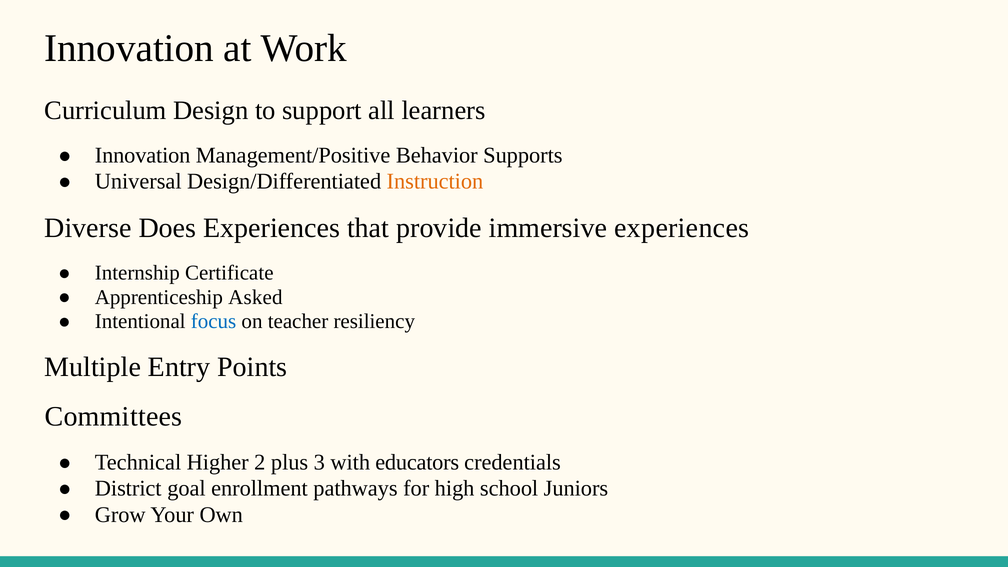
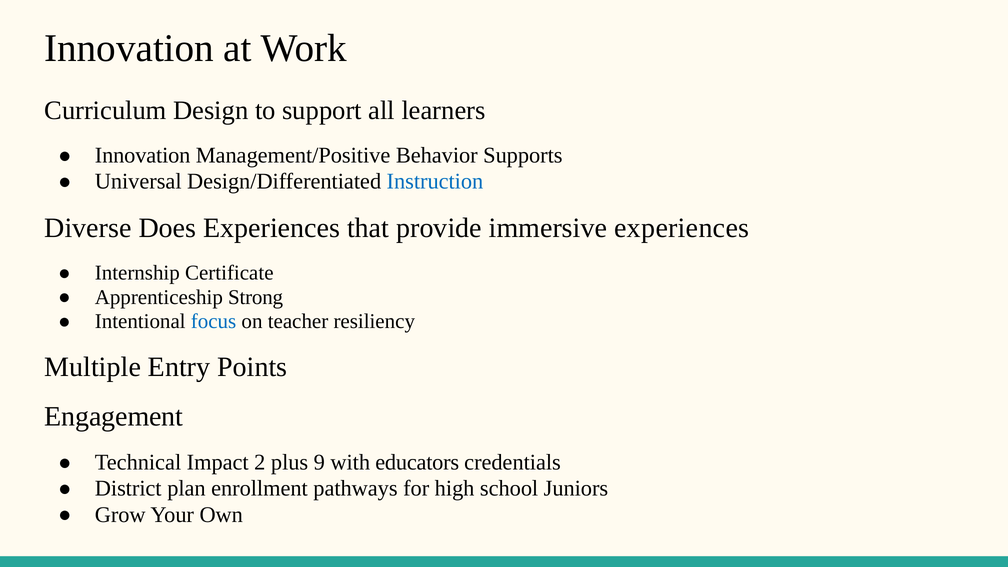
Instruction colour: orange -> blue (435, 182)
Asked: Asked -> Strong (256, 297)
Committees: Committees -> Engagement (114, 417)
Higher: Higher -> Impact (218, 462)
3: 3 -> 9 (319, 462)
goal: goal -> plan (186, 489)
